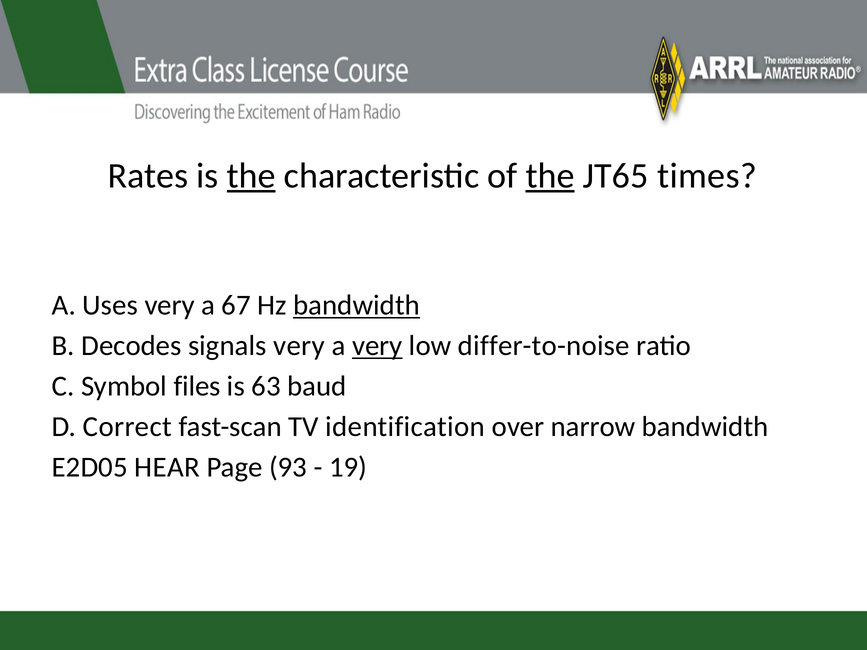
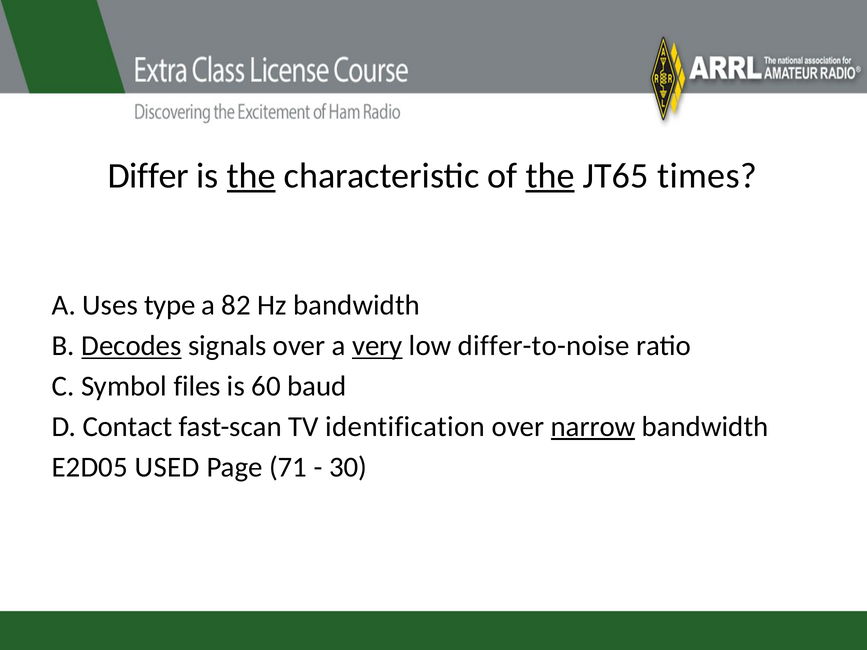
Rates: Rates -> Differ (148, 176)
Uses very: very -> type (170, 305)
67: 67 -> 82 (236, 305)
bandwidth underline: present -> none (357, 305)
Decodes underline: none -> present (132, 346)
signals very: very -> over (299, 346)
63: 63 -> 60 (266, 386)
Correct: Correct -> Contact (128, 427)
narrow underline: none -> present (593, 427)
HEAR: HEAR -> USED (167, 467)
93: 93 -> 71 (288, 467)
19: 19 -> 30 (348, 467)
